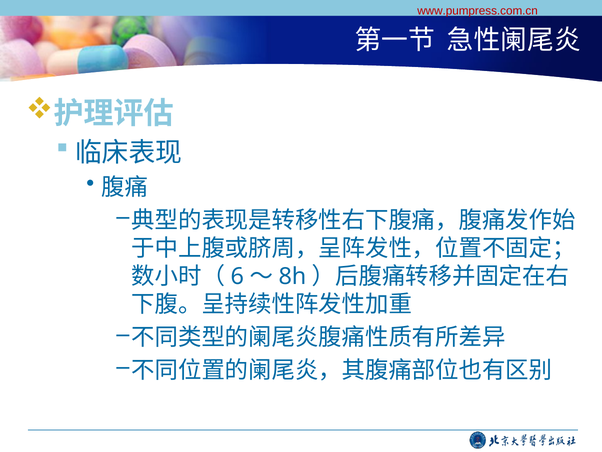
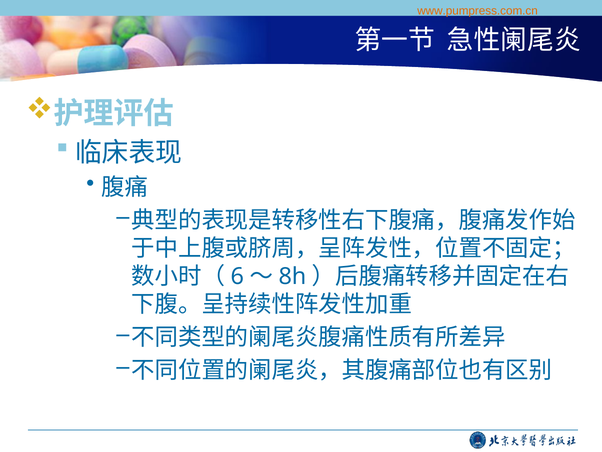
www.pumpress.com.cn colour: red -> orange (478, 11)
